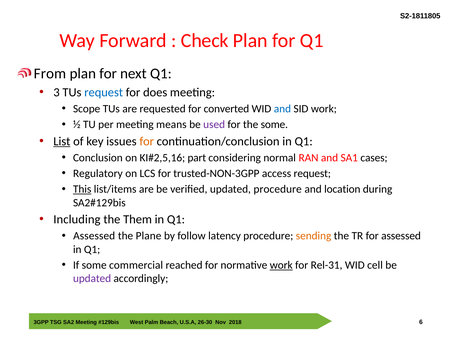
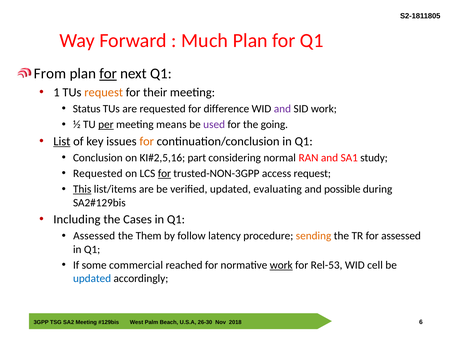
Check: Check -> Much (205, 41)
for underline: none -> present (108, 74)
3: 3 -> 1 (57, 92)
request colour: blue -> orange (104, 92)
does: does -> their (155, 92)
Scope: Scope -> Status (87, 109)
converted: converted -> difference (226, 109)
and colour: blue -> purple (282, 109)
per underline: none -> present (106, 124)
the some: some -> going (274, 124)
cases: cases -> study (374, 158)
Regulatory: Regulatory -> Requested (98, 173)
for underline: none -> present (164, 173)
updated procedure: procedure -> evaluating (278, 189)
location: location -> possible (342, 189)
Them: Them -> Cases (138, 219)
Plane: Plane -> Them (149, 236)
Rel-31: Rel-31 -> Rel-53 (327, 265)
updated colour: purple -> blue (92, 278)
